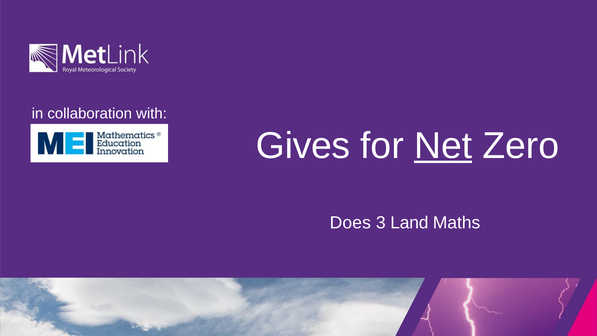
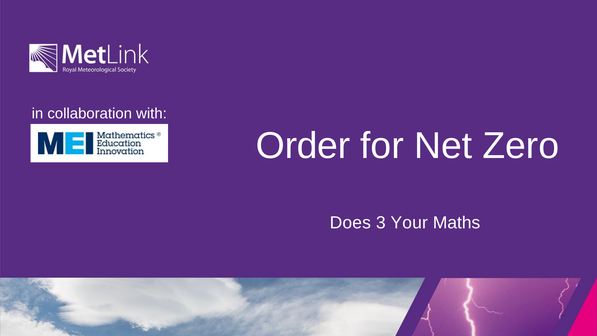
Gives: Gives -> Order (303, 146)
Net underline: present -> none (443, 146)
Land: Land -> Your (409, 222)
